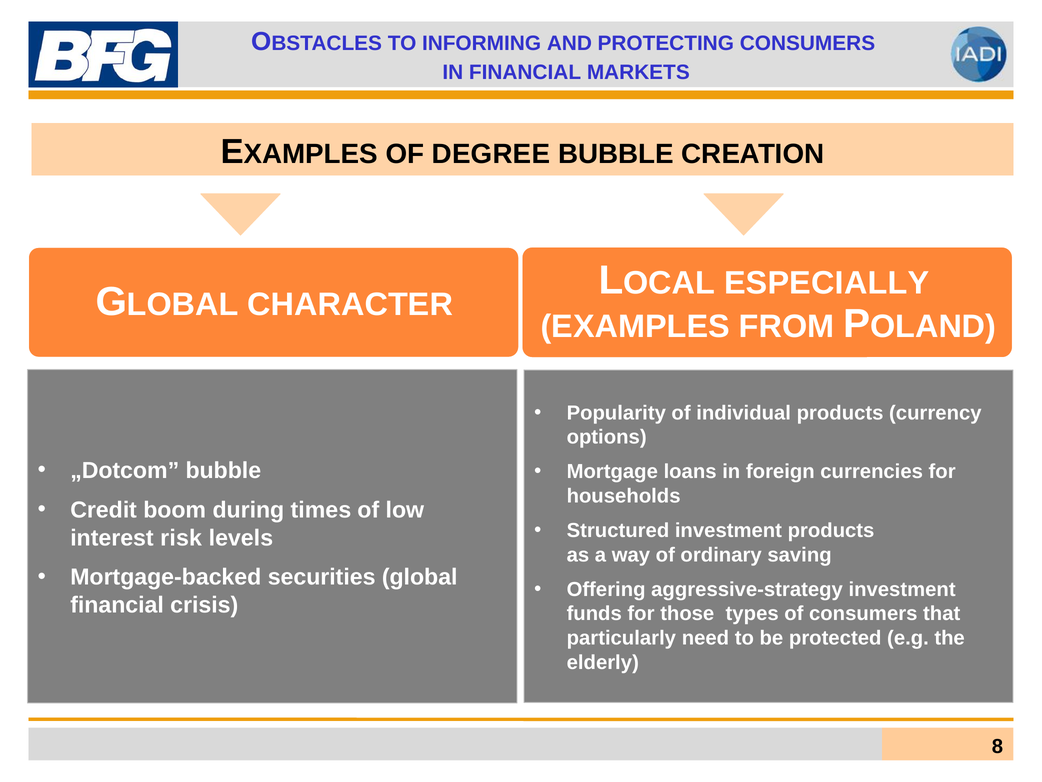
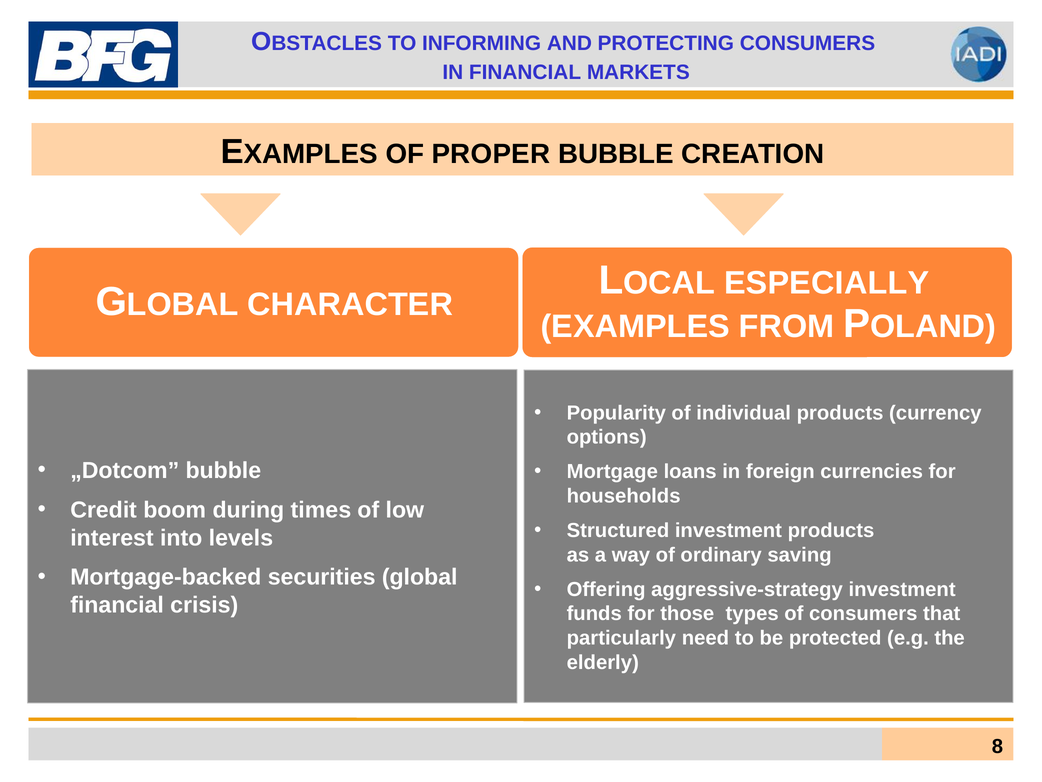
DEGREE: DEGREE -> PROPER (491, 154)
risk: risk -> into (181, 538)
